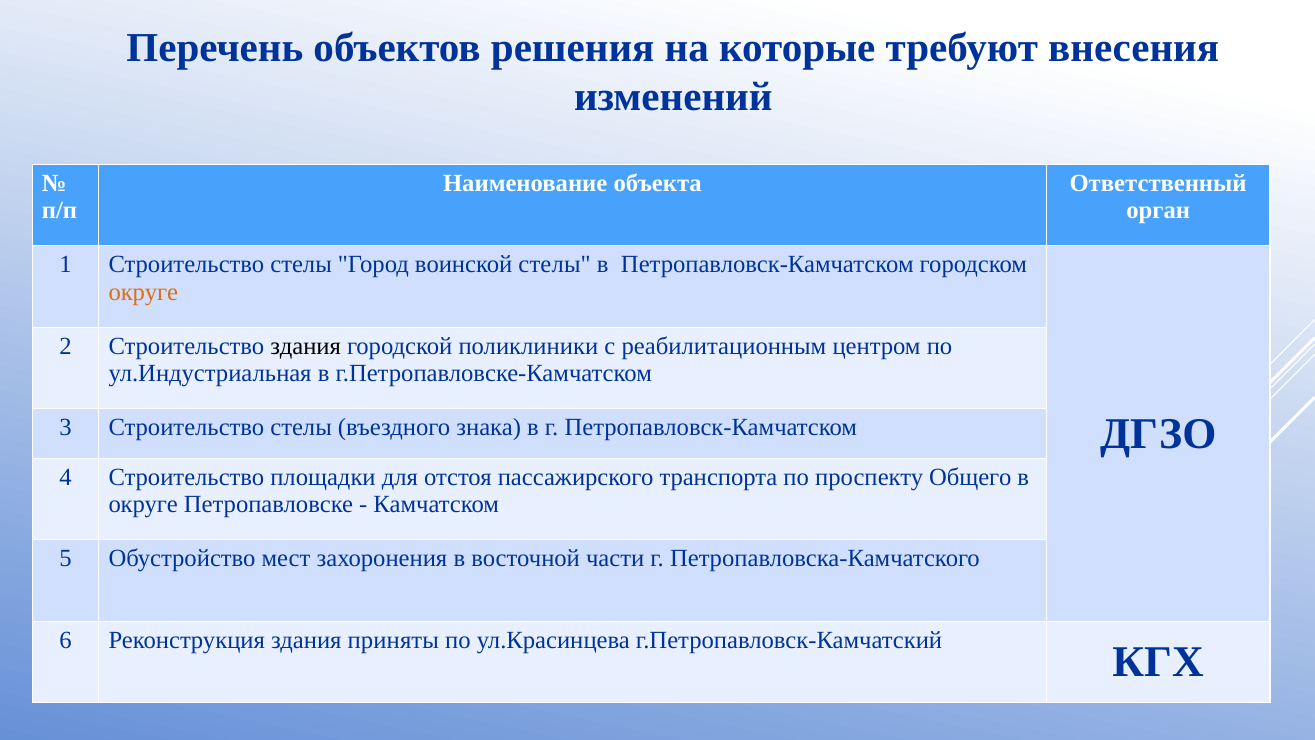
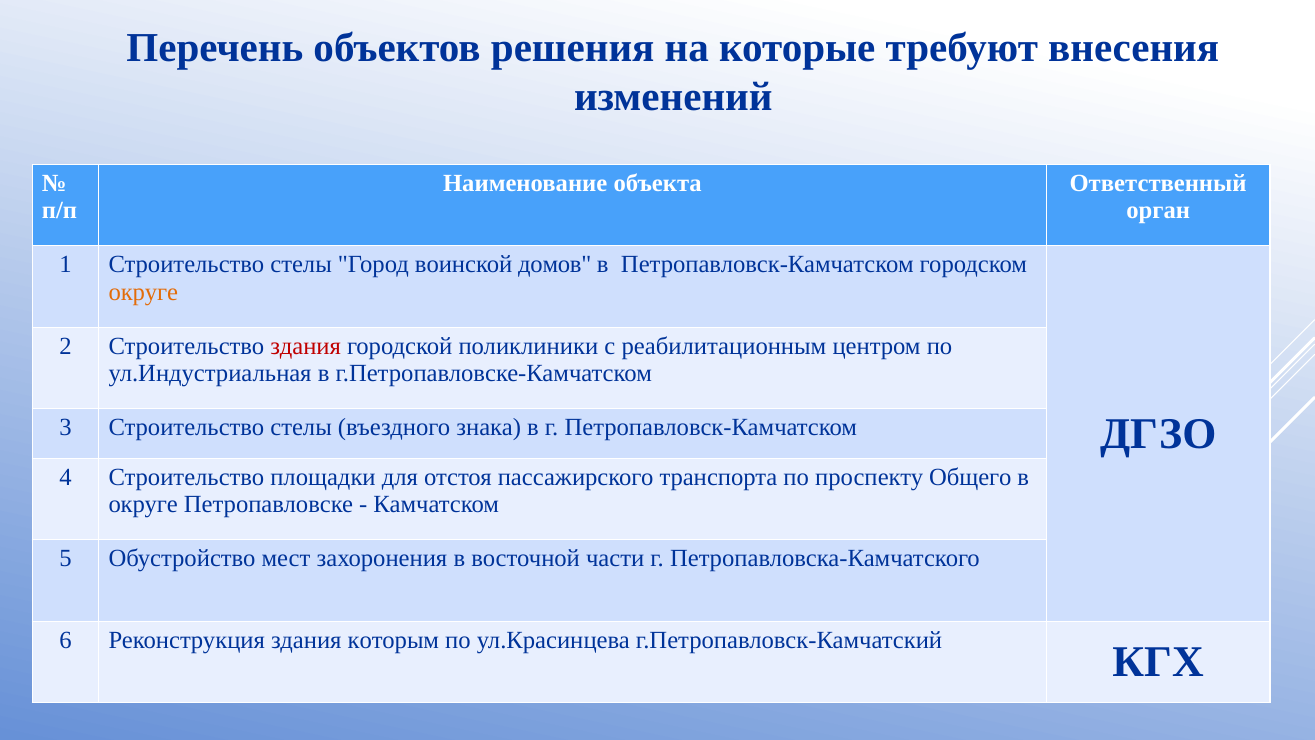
воинской стелы: стелы -> домов (555, 265)
здания colour: black -> red (306, 346)
приняты: приняты -> которым (393, 640)
